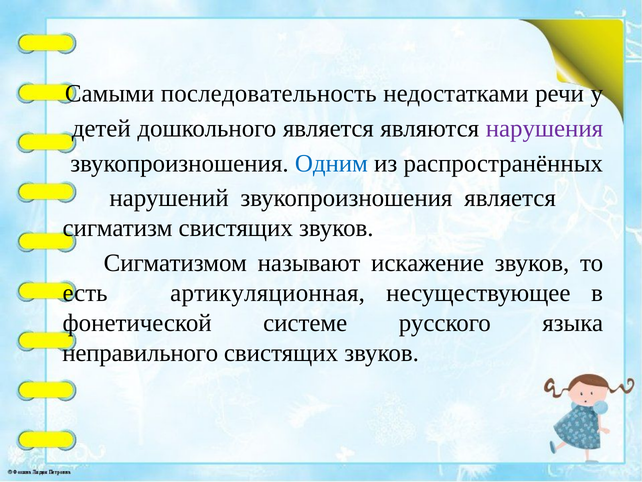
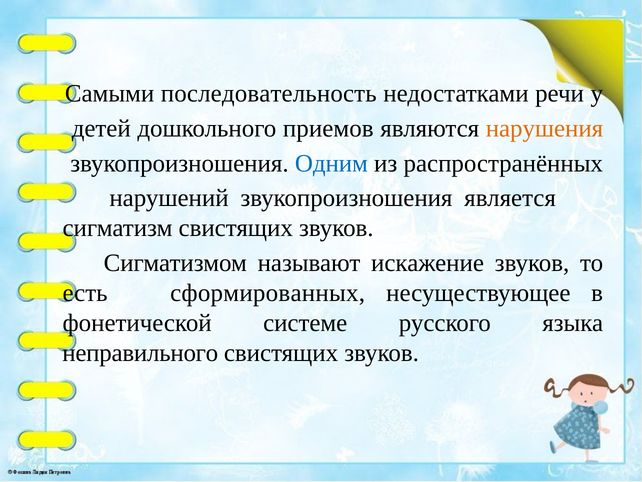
дошкольного является: является -> приемов (328, 128)
нарушения colour: purple -> orange (544, 128)
артикуляционная: артикуляционная -> сформированных (268, 293)
